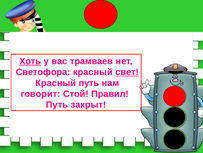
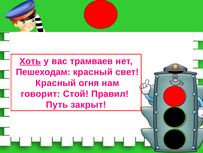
Светофора: Светофора -> Пешеходам (43, 72)
свет underline: present -> none (127, 72)
Красный путь: путь -> огня (89, 83)
